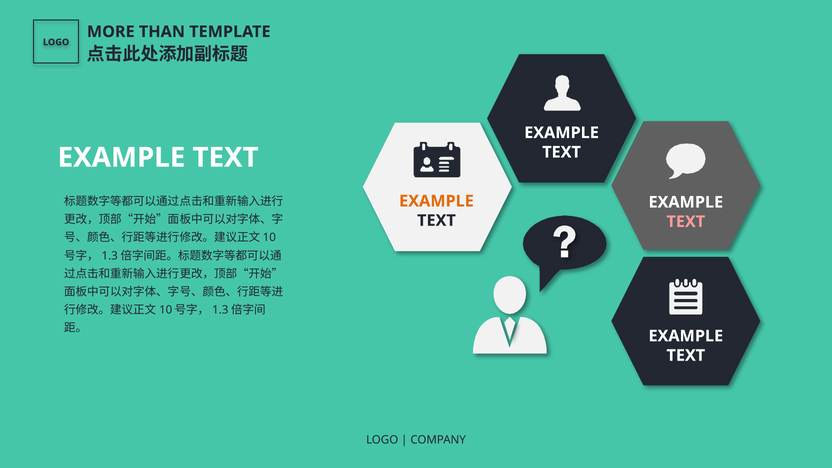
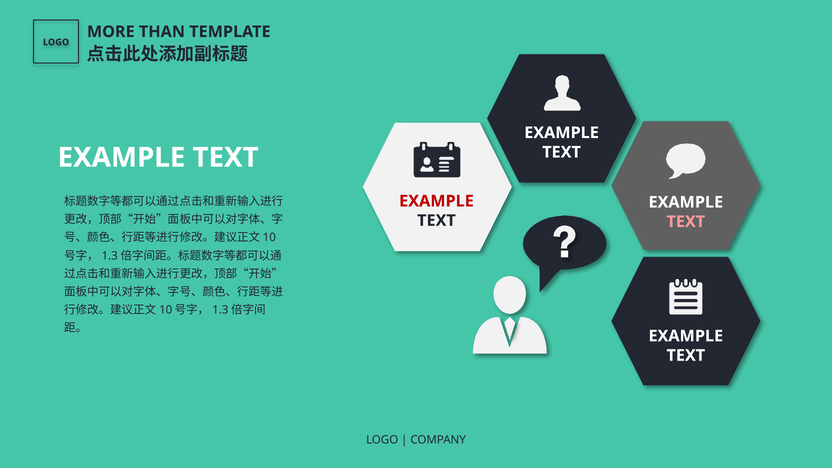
EXAMPLE colour: orange -> red (436, 201)
